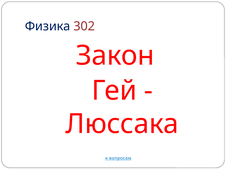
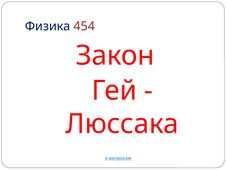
302: 302 -> 454 (84, 26)
